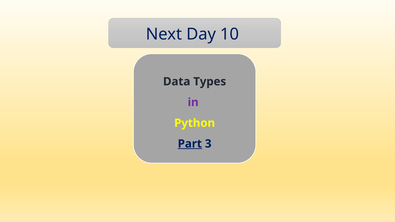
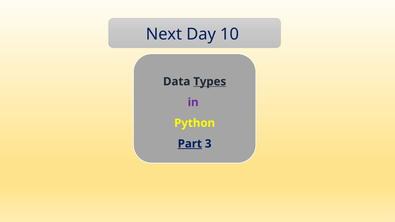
Types underline: none -> present (210, 82)
